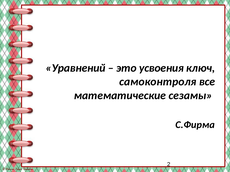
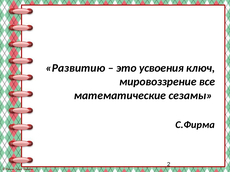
Уравнений: Уравнений -> Развитию (75, 68)
самоконтроля: самоконтроля -> мировоззрение (158, 82)
